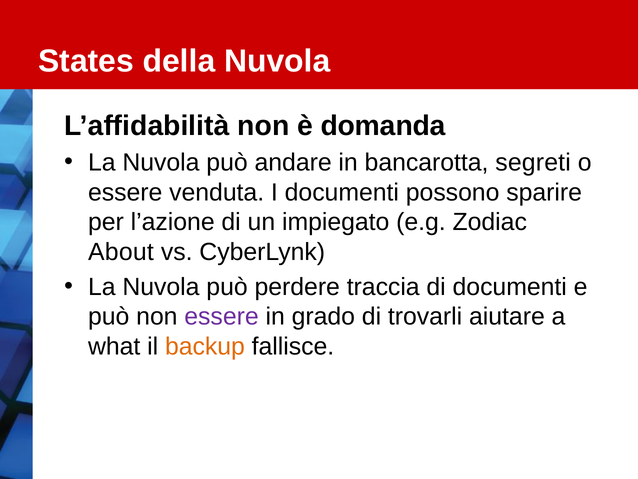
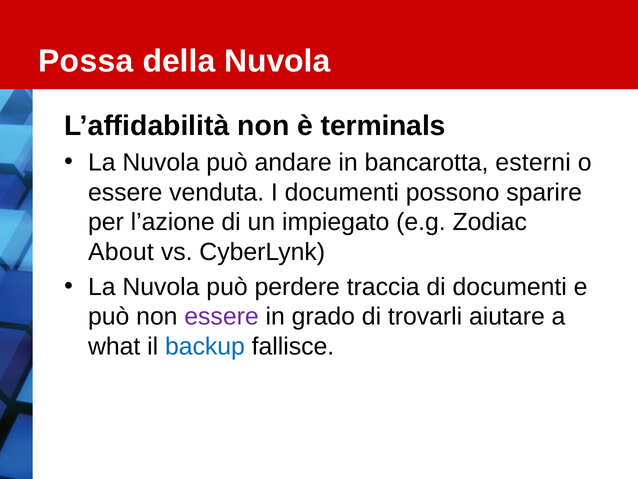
States: States -> Possa (86, 61)
domanda: domanda -> terminals (383, 126)
segreti: segreti -> esterni (533, 162)
backup colour: orange -> blue (205, 346)
